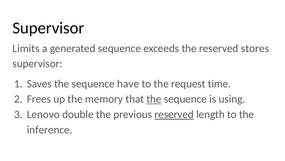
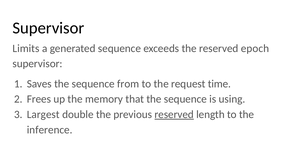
stores: stores -> epoch (255, 48)
have: have -> from (128, 83)
the underline: present -> none (154, 99)
Lenovo: Lenovo -> Largest (43, 114)
